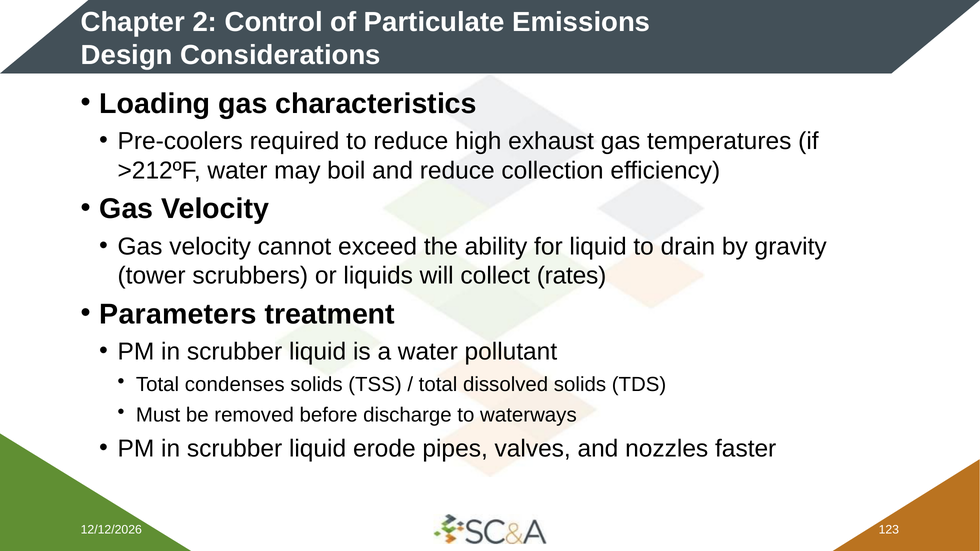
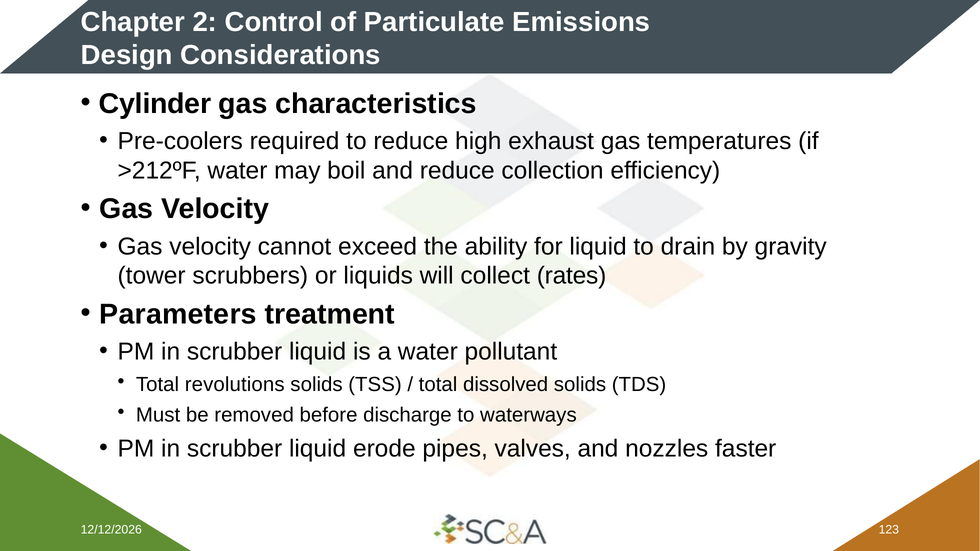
Loading: Loading -> Cylinder (155, 104)
condenses: condenses -> revolutions (235, 385)
